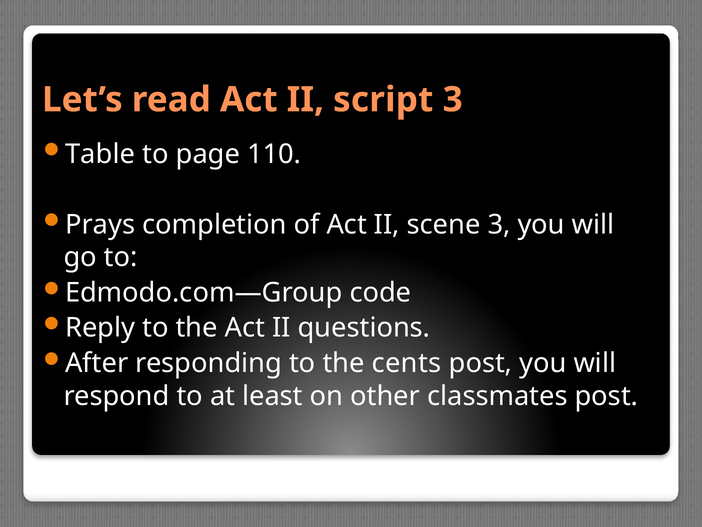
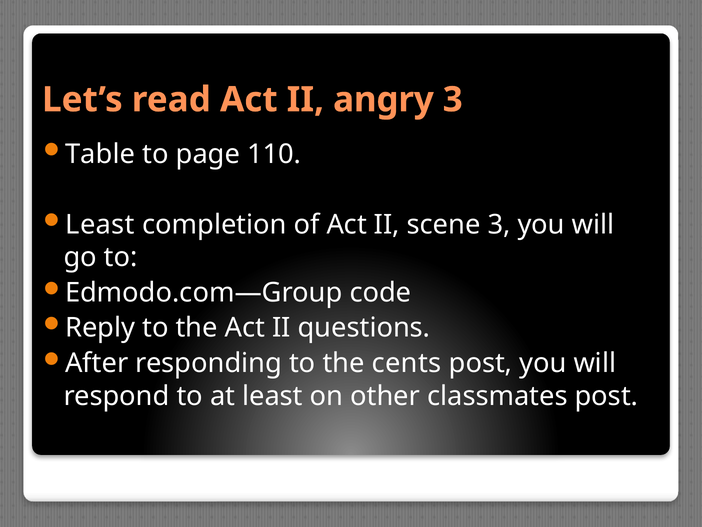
script: script -> angry (383, 100)
Prays: Prays -> Least (100, 224)
